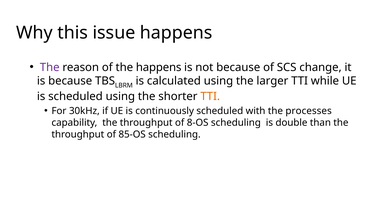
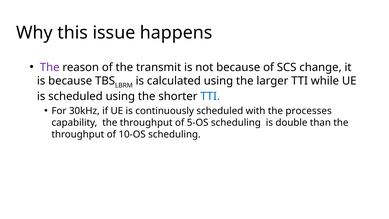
the happens: happens -> transmit (159, 67)
TTI colour: orange -> blue (210, 96)
8-OS: 8-OS -> 5-OS (198, 123)
85-OS: 85-OS -> 10-OS (132, 134)
